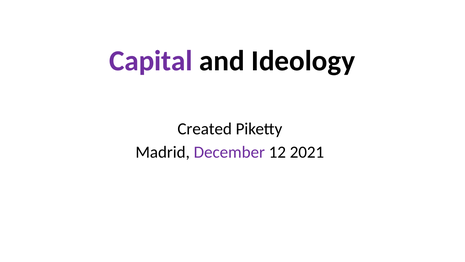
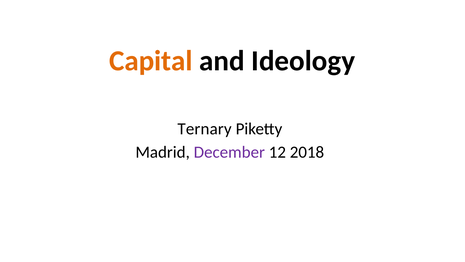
Capital colour: purple -> orange (151, 61)
Created: Created -> Ternary (205, 129)
2021: 2021 -> 2018 (307, 152)
